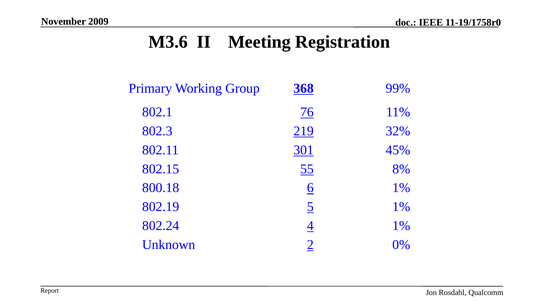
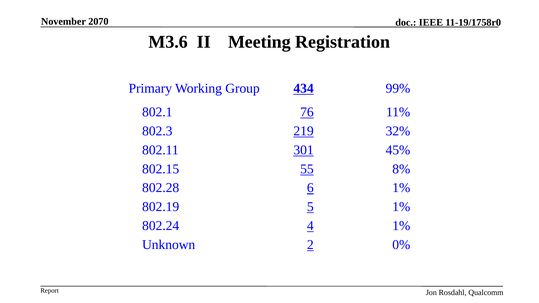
2009: 2009 -> 2070 (98, 21)
368: 368 -> 434 (304, 89)
800.18: 800.18 -> 802.28 (161, 188)
